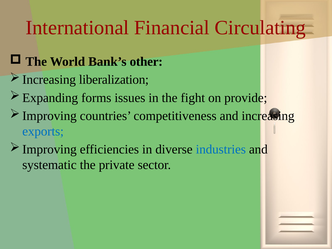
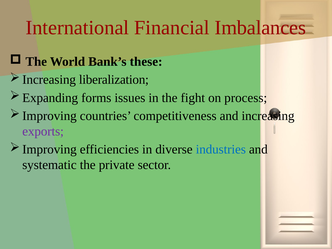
Circulating: Circulating -> Imbalances (260, 28)
other: other -> these (146, 62)
provide: provide -> process (246, 98)
exports colour: blue -> purple (43, 131)
